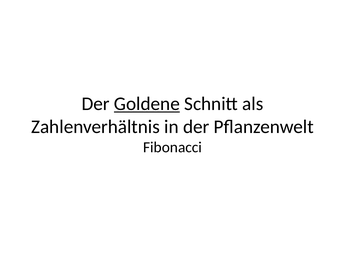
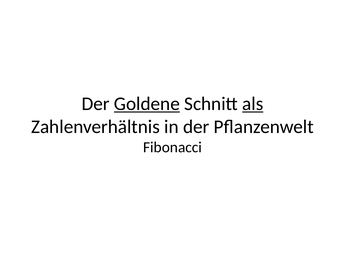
als underline: none -> present (253, 103)
